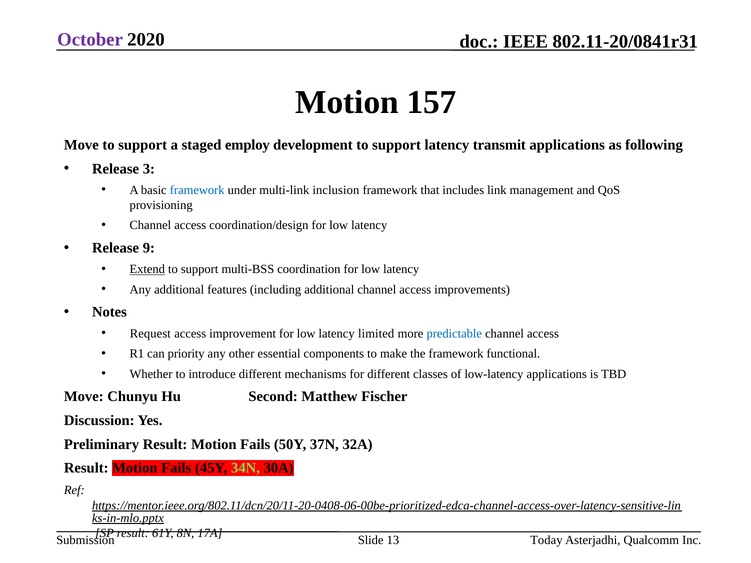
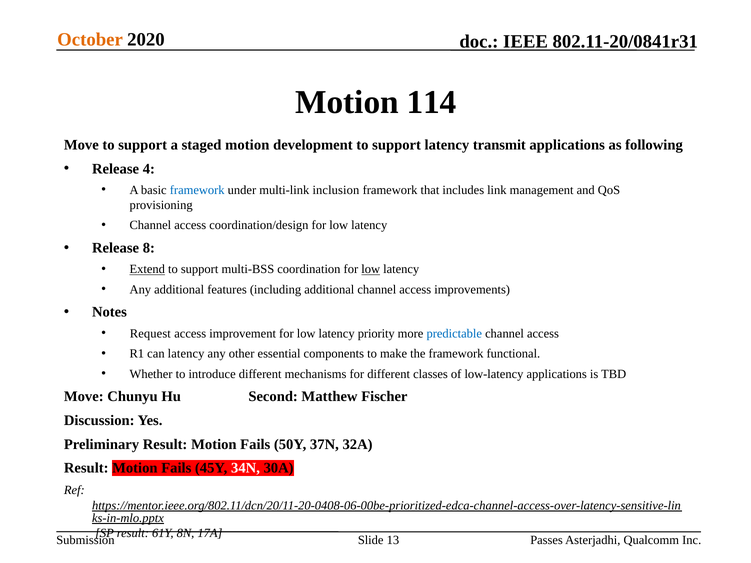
October colour: purple -> orange (90, 40)
157: 157 -> 114 (432, 102)
staged employ: employ -> motion (247, 145)
3: 3 -> 4 (149, 169)
9: 9 -> 8 (149, 248)
low underline: none -> present (371, 269)
limited: limited -> priority (376, 334)
can priority: priority -> latency (186, 354)
34N colour: light green -> white (246, 468)
Today: Today -> Passes (547, 540)
